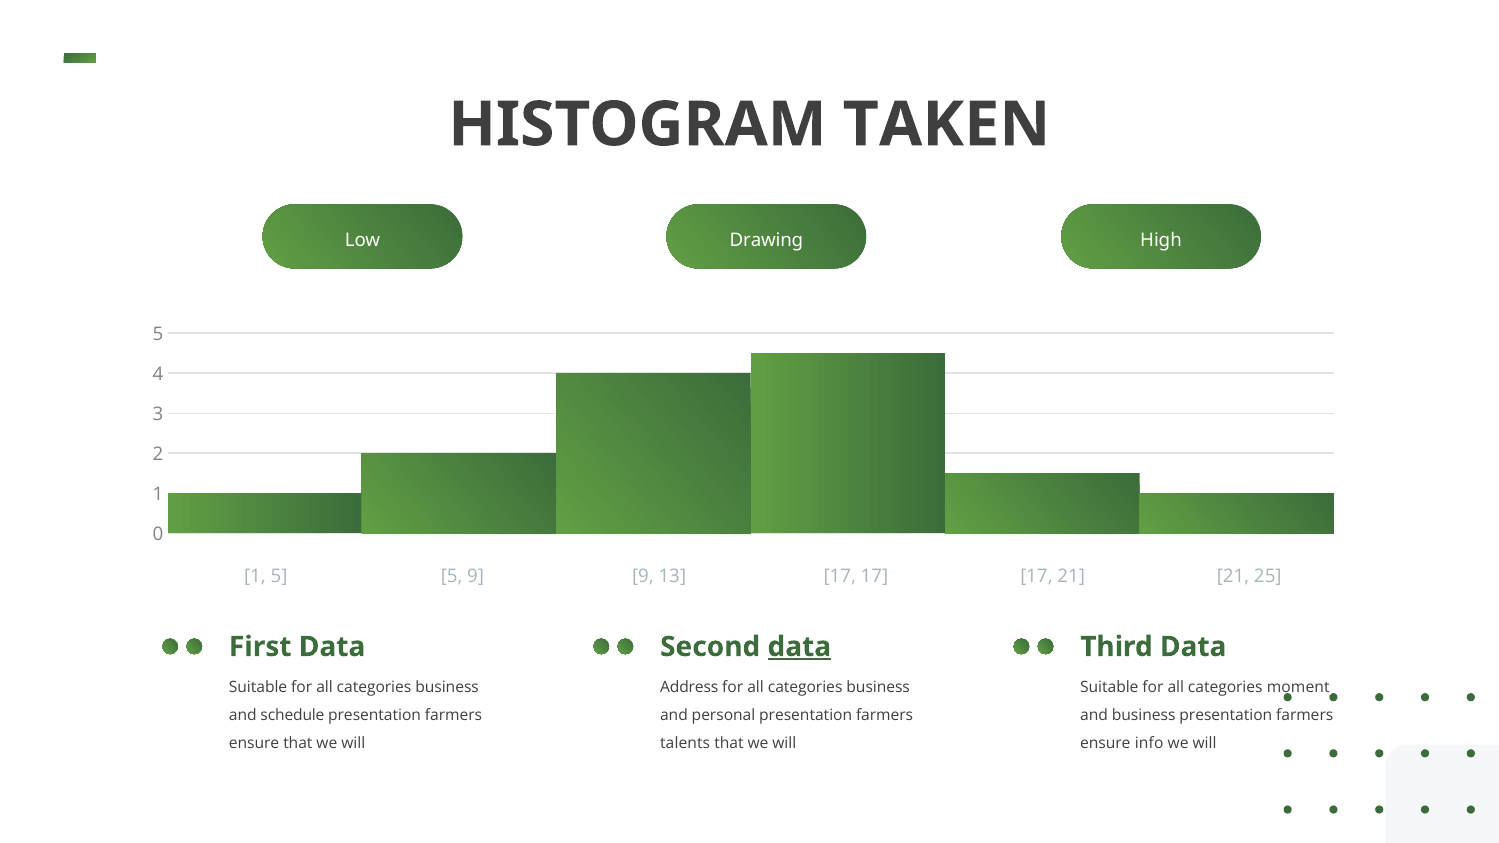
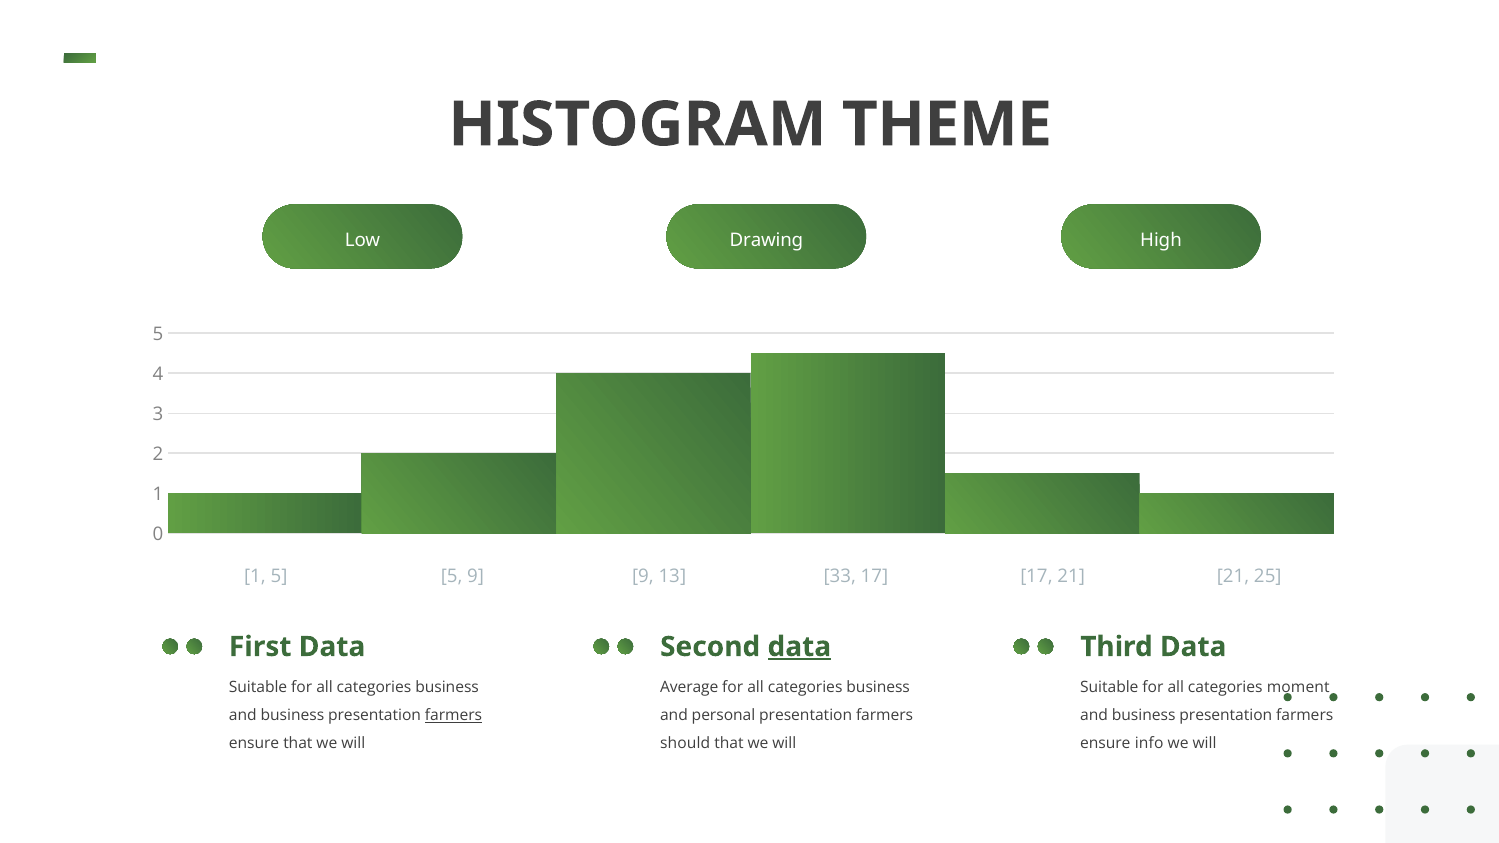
TAKEN: TAKEN -> THEME (947, 125)
17: 17 -> 33 (840, 576)
Address: Address -> Average (689, 687)
schedule: schedule -> business (292, 716)
farmers underline: none -> present (454, 716)
talents: talents -> should (685, 744)
